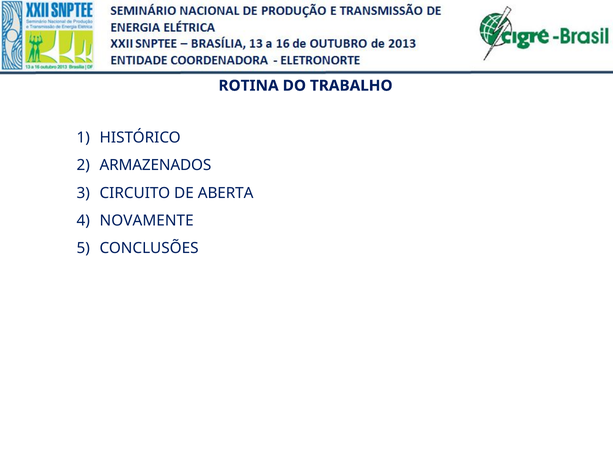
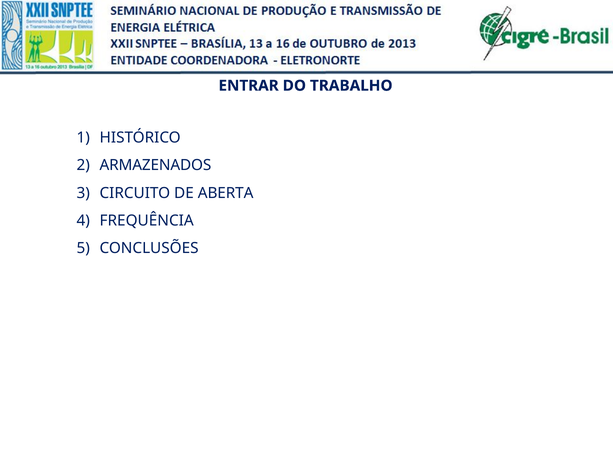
ROTINA: ROTINA -> ENTRAR (249, 86)
NOVAMENTE: NOVAMENTE -> FREQUÊNCIA (147, 220)
